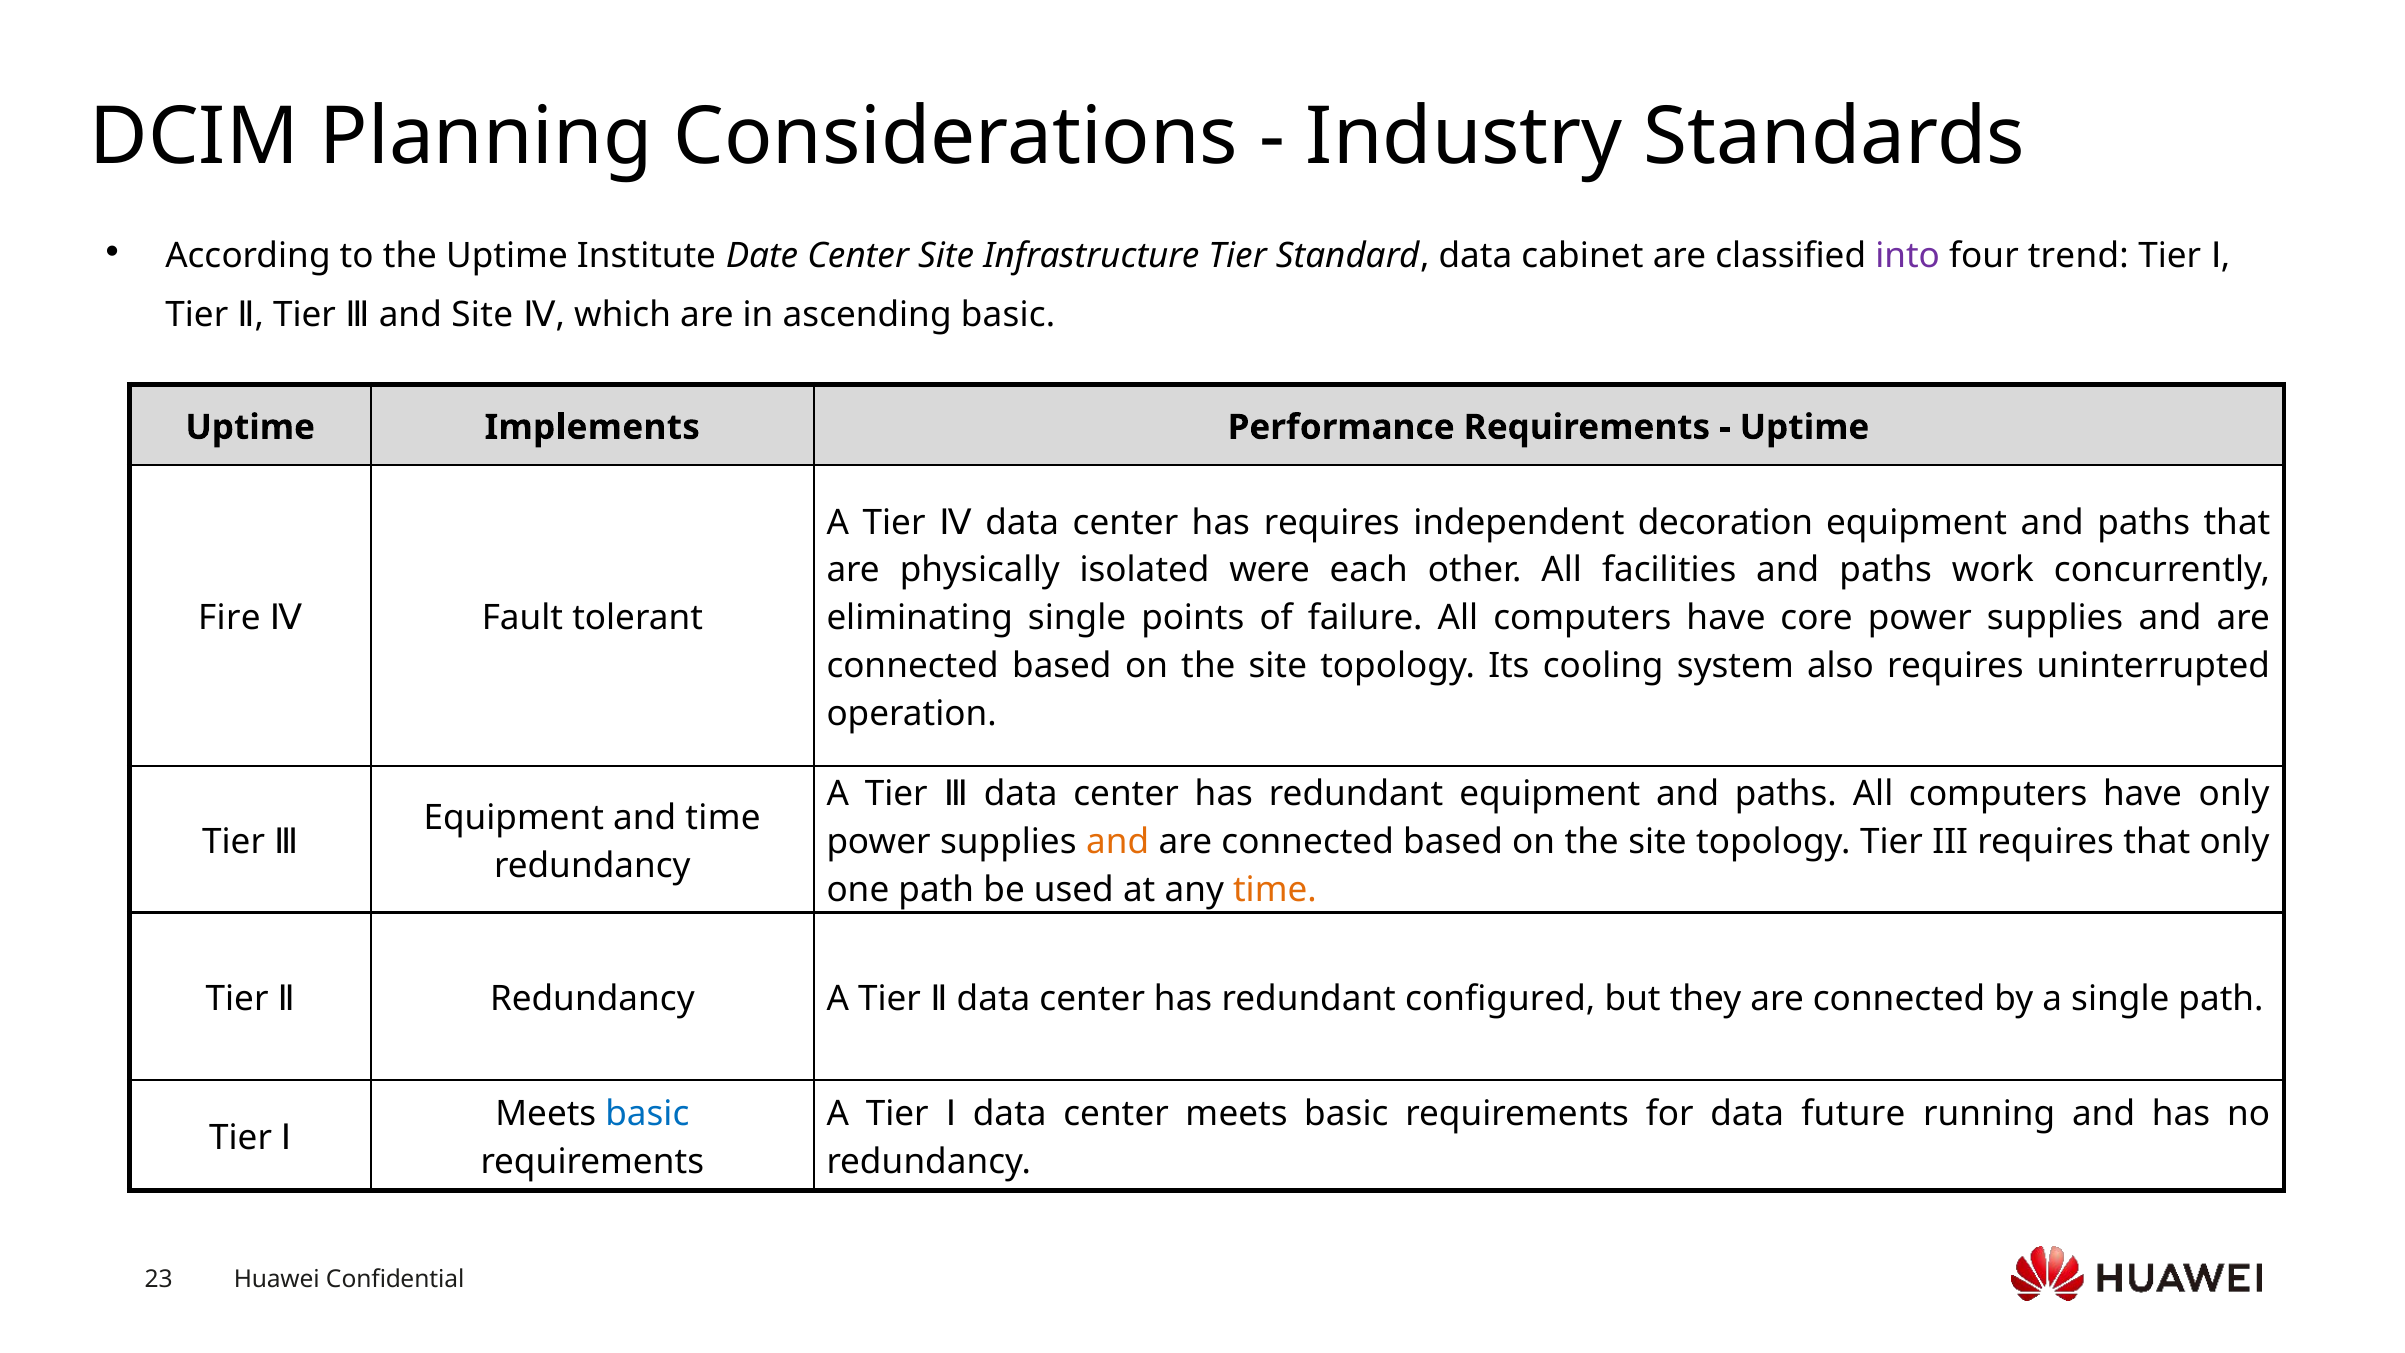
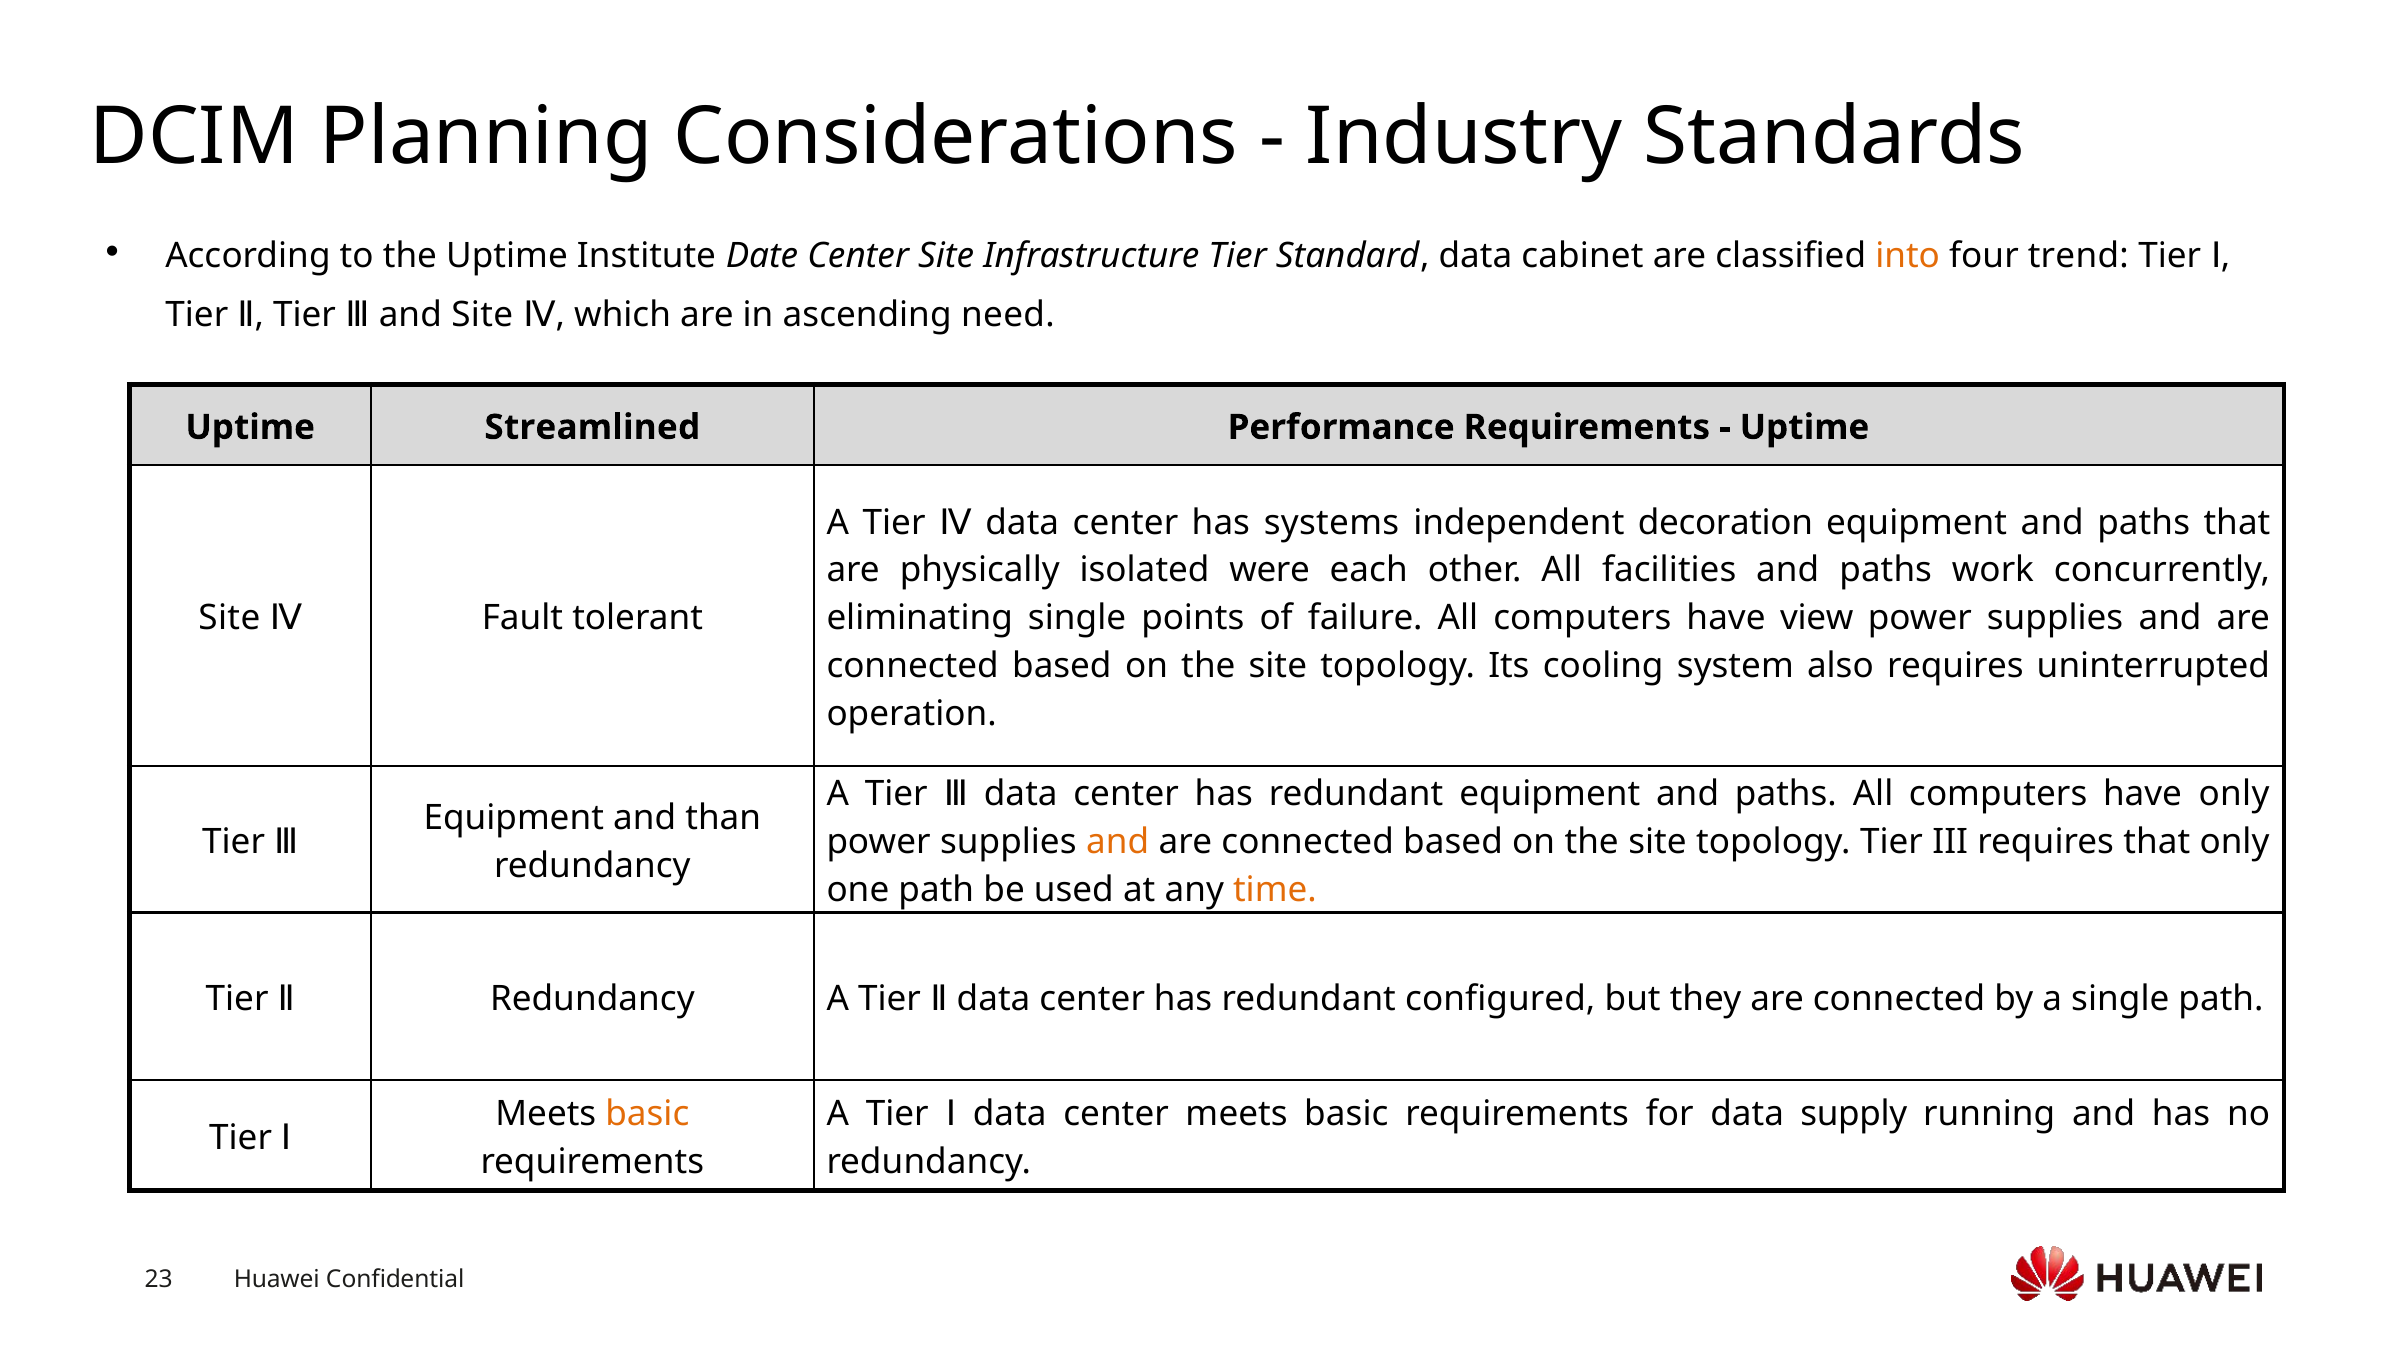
into colour: purple -> orange (1908, 256)
ascending basic: basic -> need (1008, 315)
Implements: Implements -> Streamlined (592, 427)
has requires: requires -> systems (1331, 522)
Fire: Fire -> Site (229, 618)
core: core -> view (1817, 618)
and time: time -> than (723, 818)
basic colour: blue -> orange (647, 1114)
future: future -> supply (1854, 1114)
